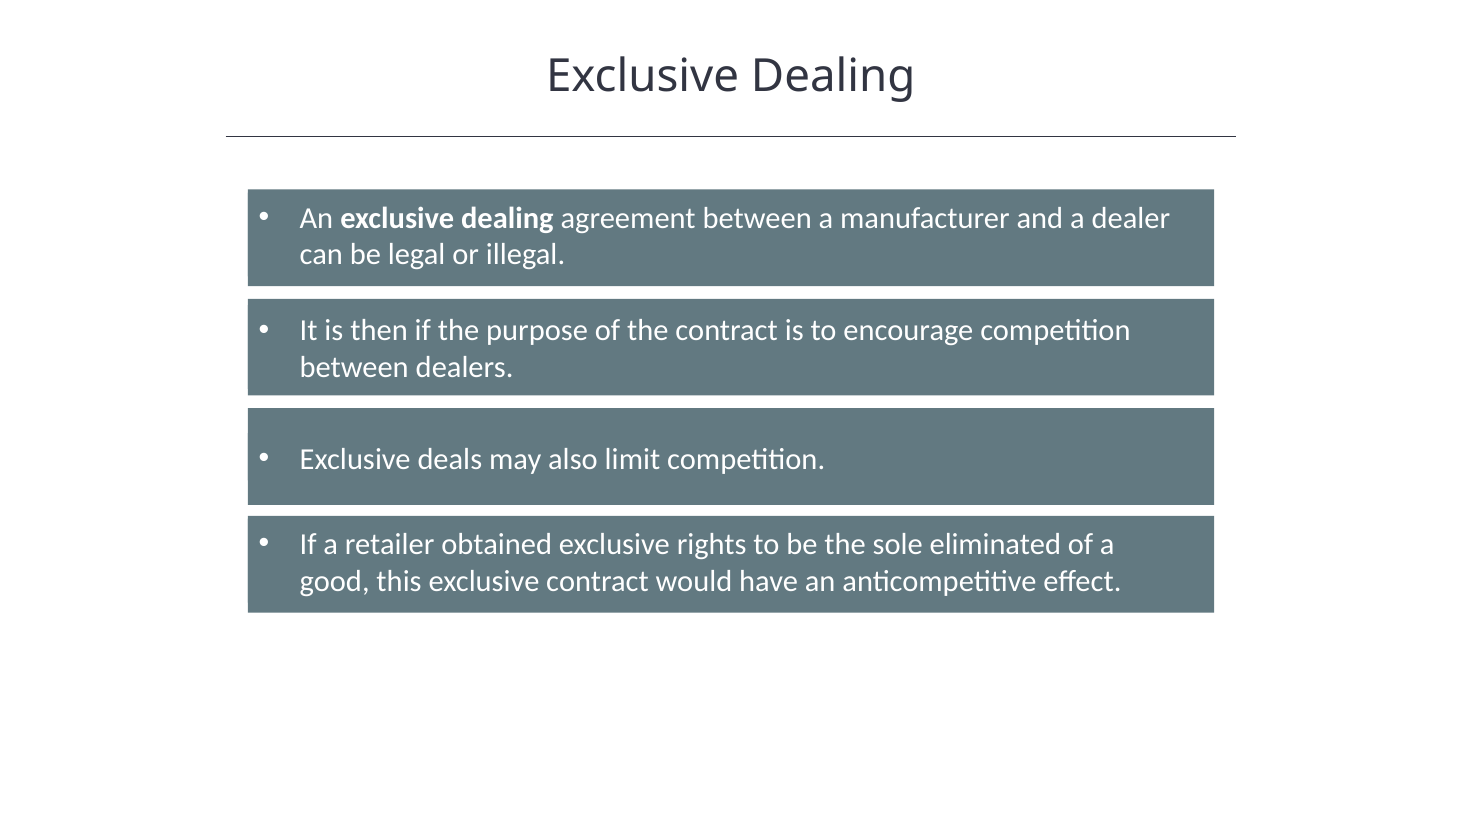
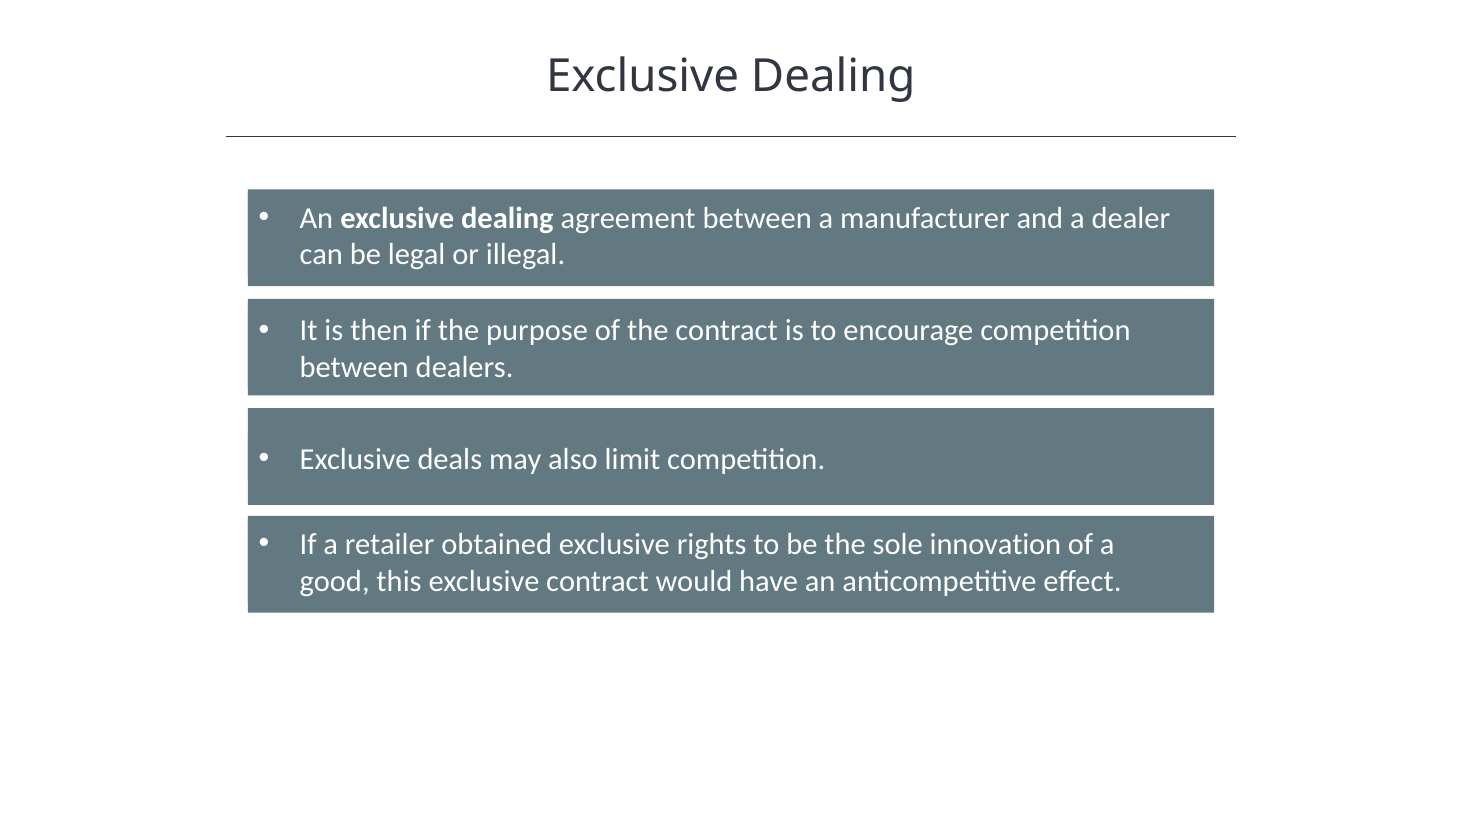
eliminated: eliminated -> innovation (995, 545)
